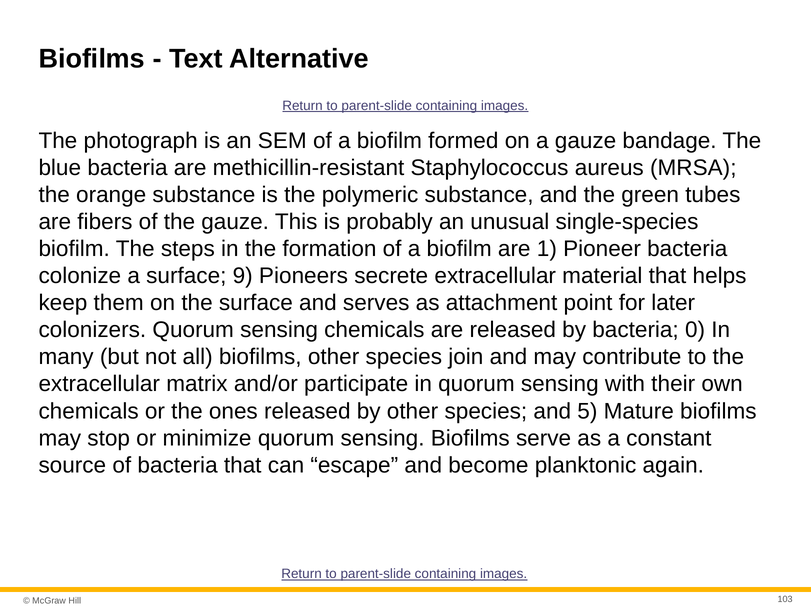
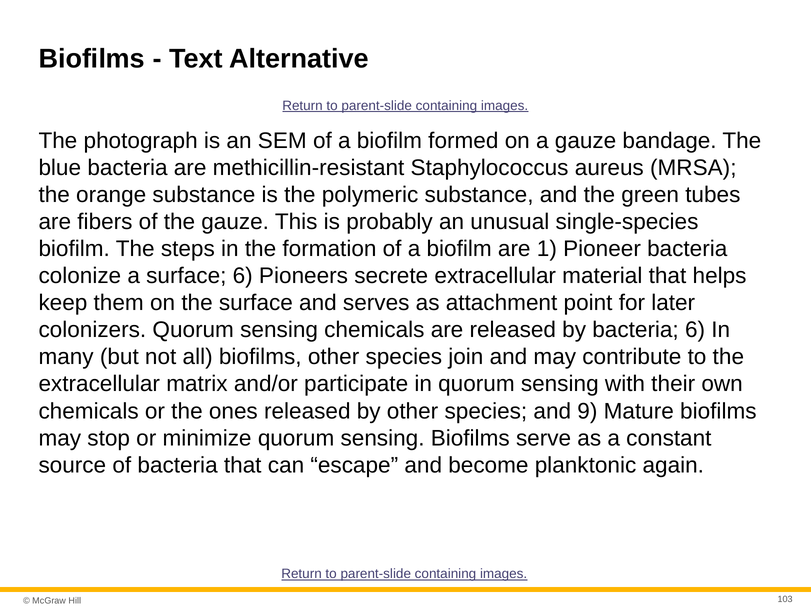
surface 9: 9 -> 6 (243, 276)
bacteria 0: 0 -> 6 (695, 330)
5: 5 -> 9 (587, 411)
